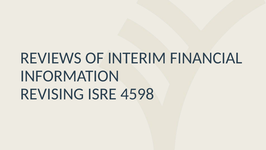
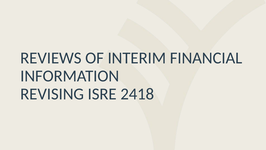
4598: 4598 -> 2418 (137, 94)
